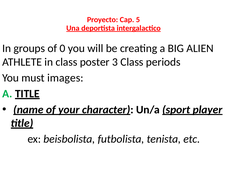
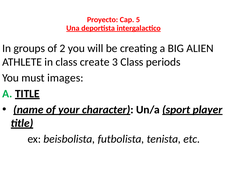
0: 0 -> 2 (62, 48)
poster: poster -> create (95, 62)
